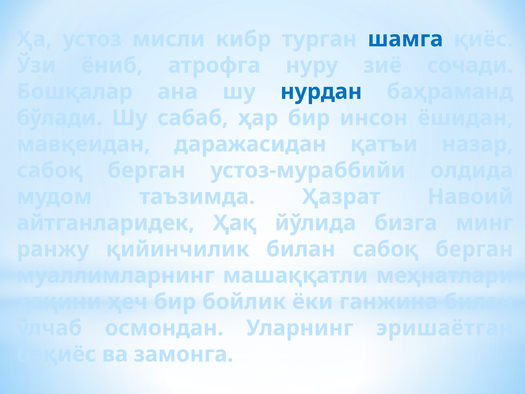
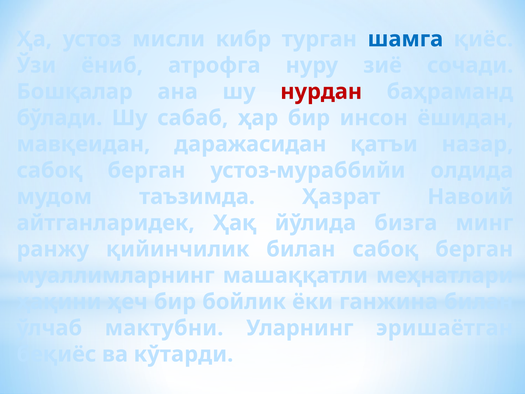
нурдан colour: blue -> red (321, 92)
осмондан: осмондан -> мактубни (164, 328)
замонга: замонга -> кўтарди (183, 354)
